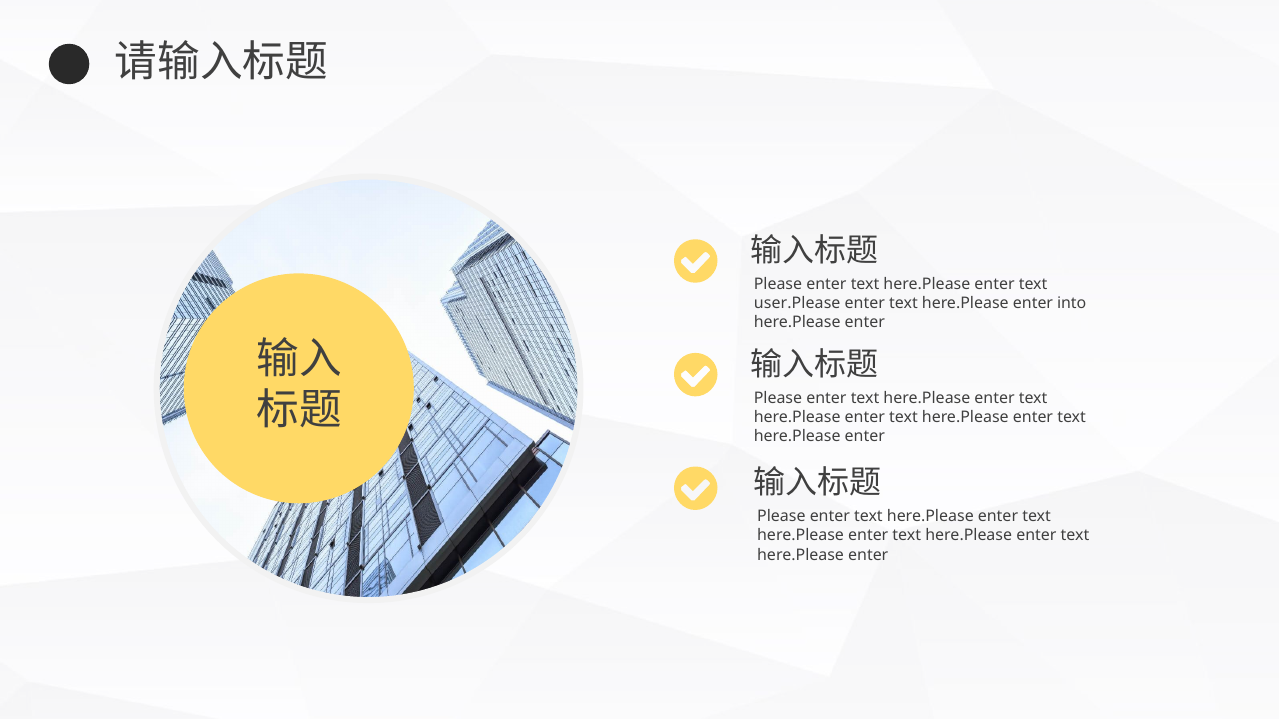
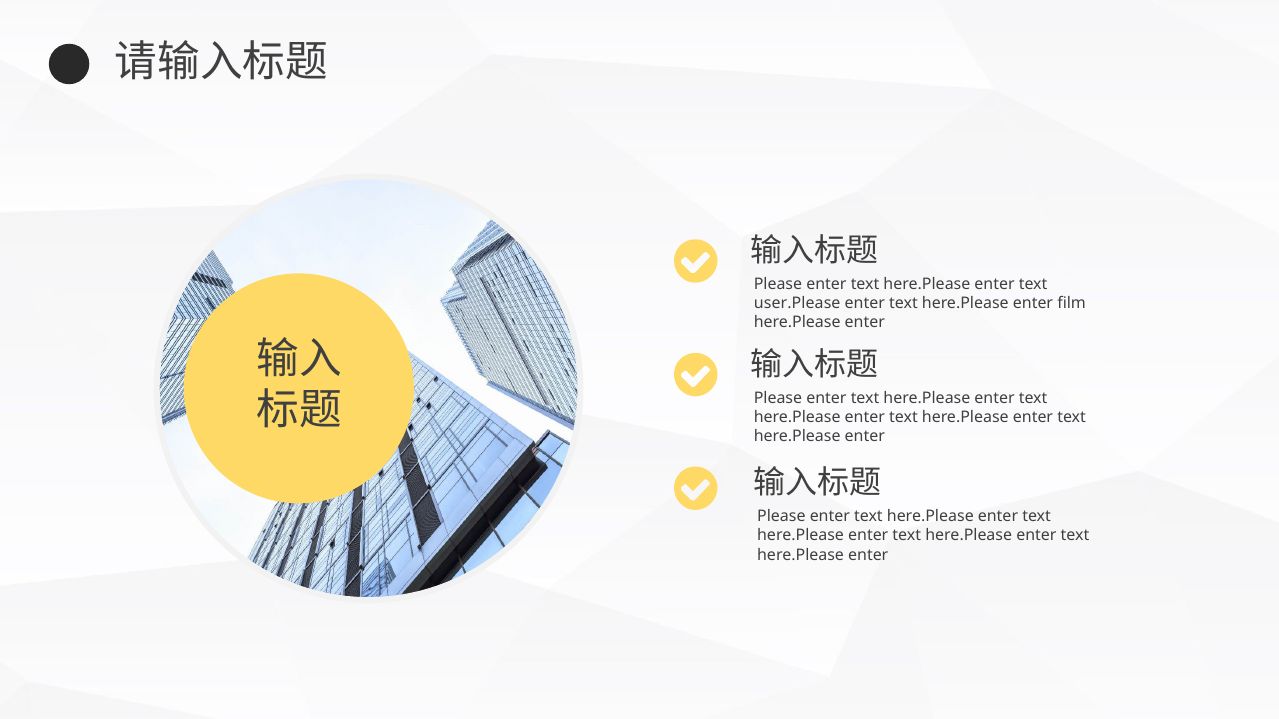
into: into -> film (1072, 304)
